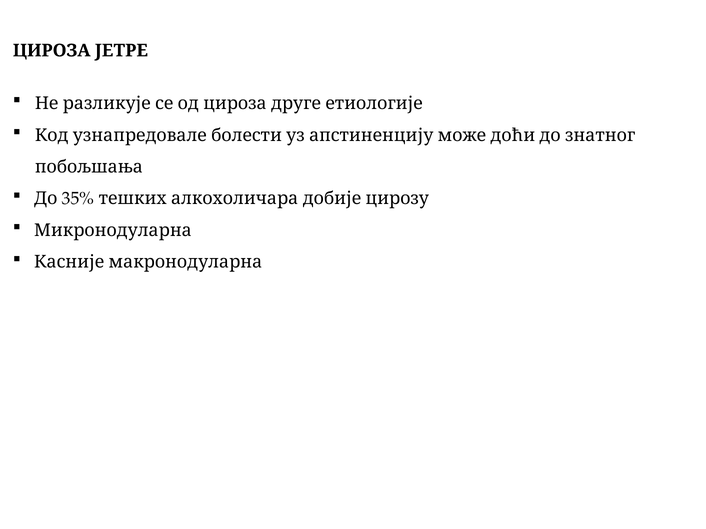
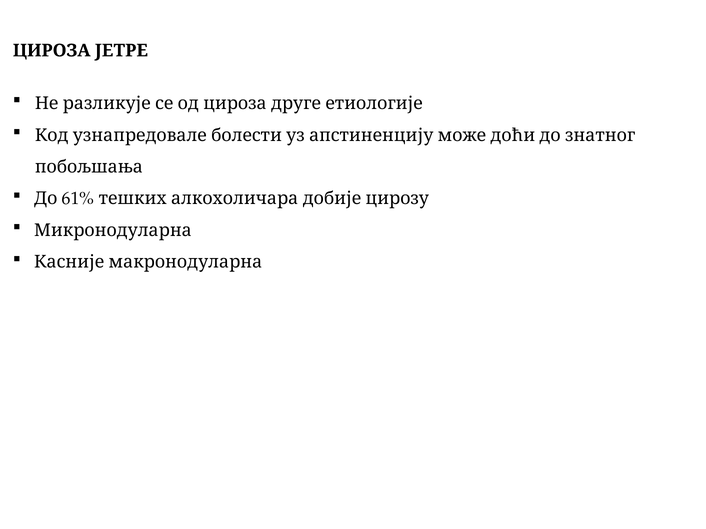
35%: 35% -> 61% (78, 199)
